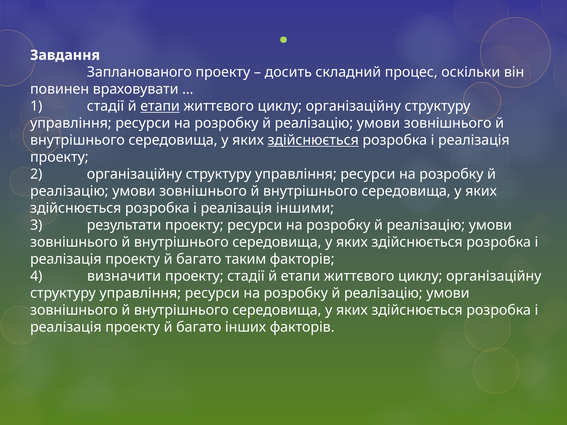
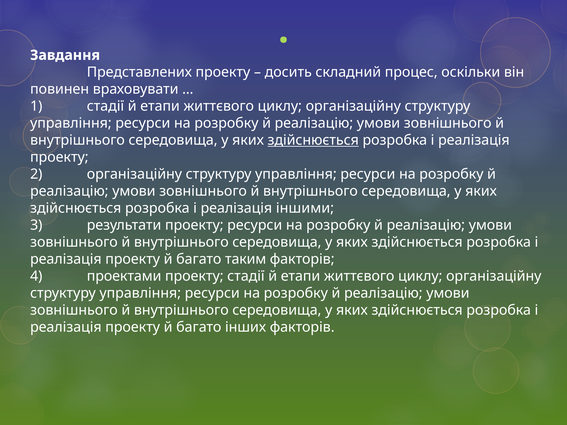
Запланованого: Запланованого -> Представлених (139, 72)
етапи underline: present -> none (160, 106)
визначити: визначити -> проектами (124, 276)
